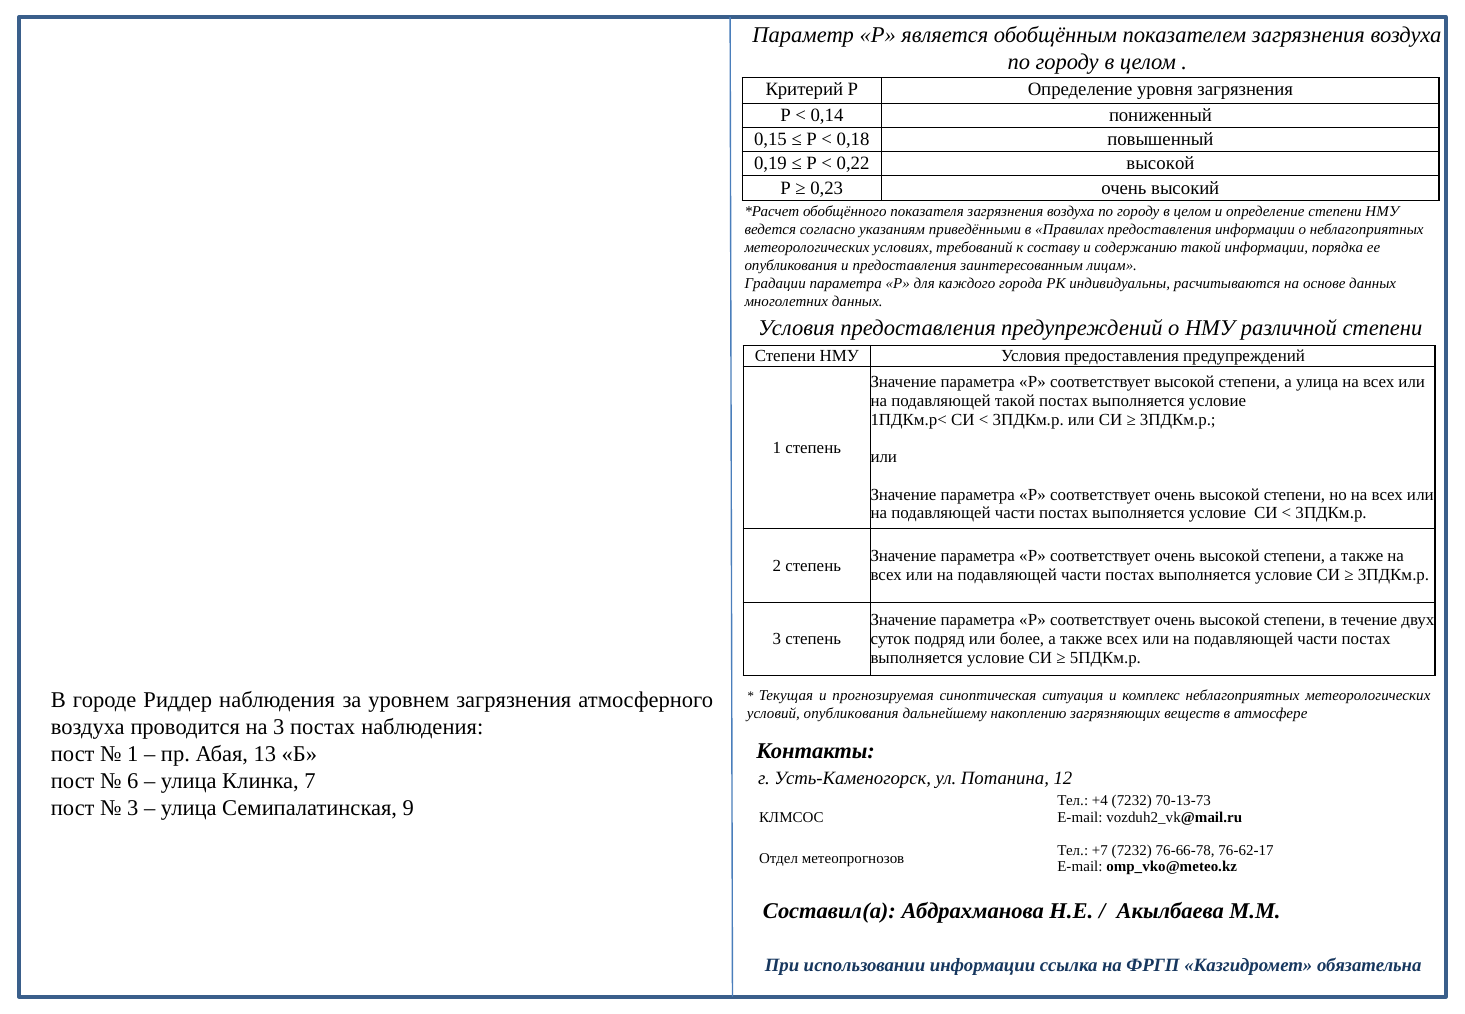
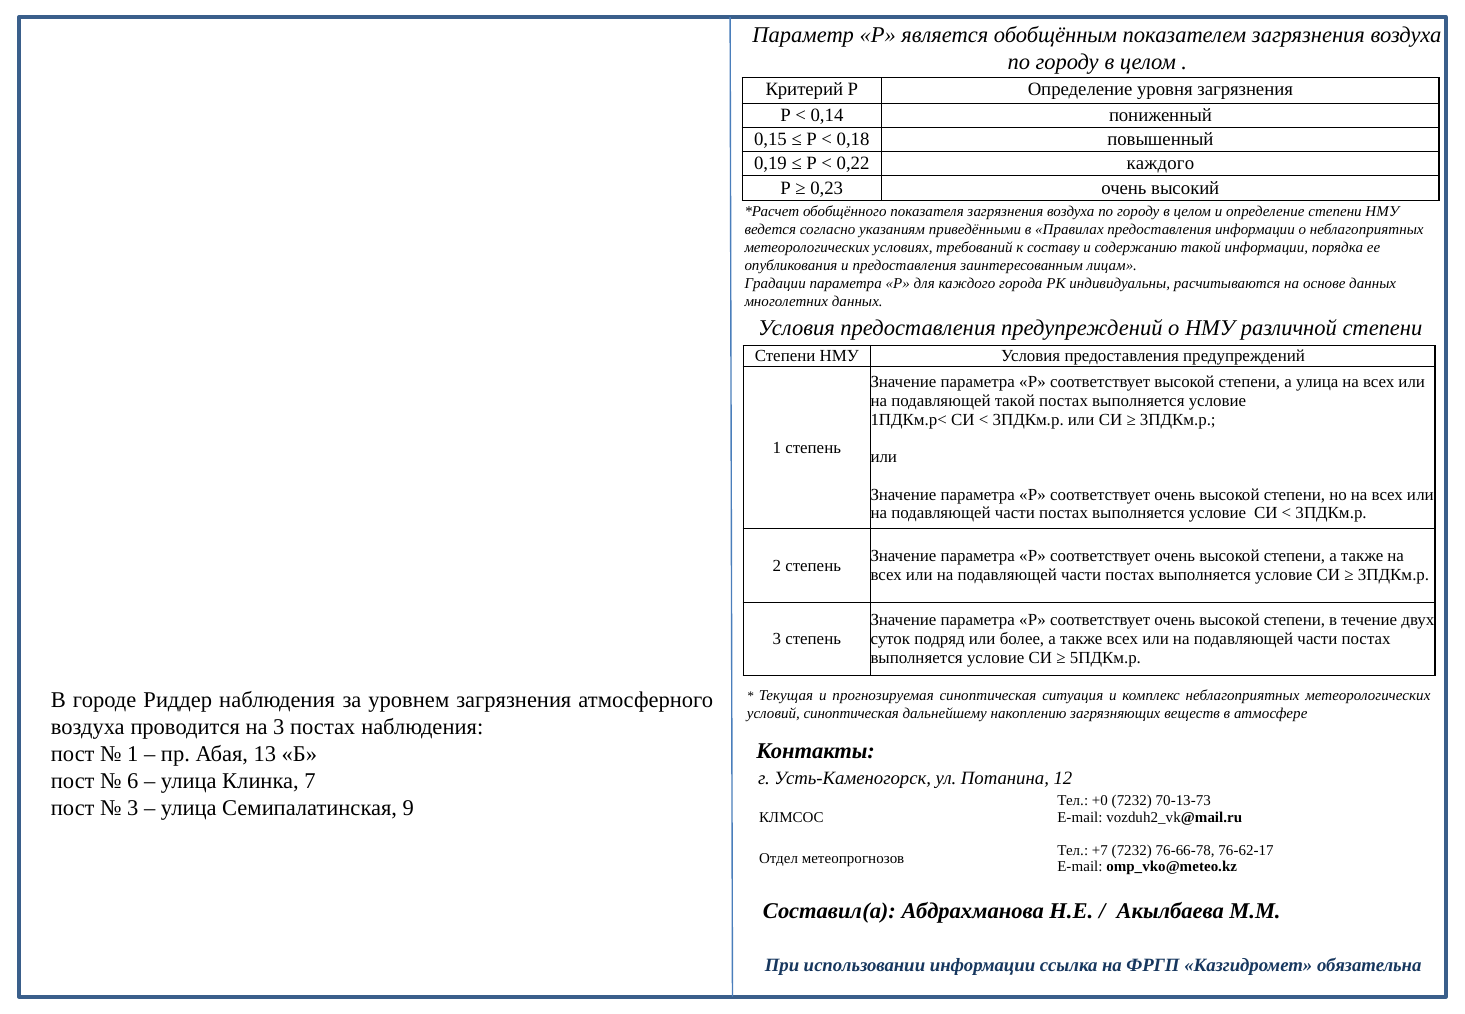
0,22 высокой: высокой -> каждого (1160, 164)
условий опубликования: опубликования -> синоптическая (851, 714)
+4: +4 -> +0 (1100, 801)
